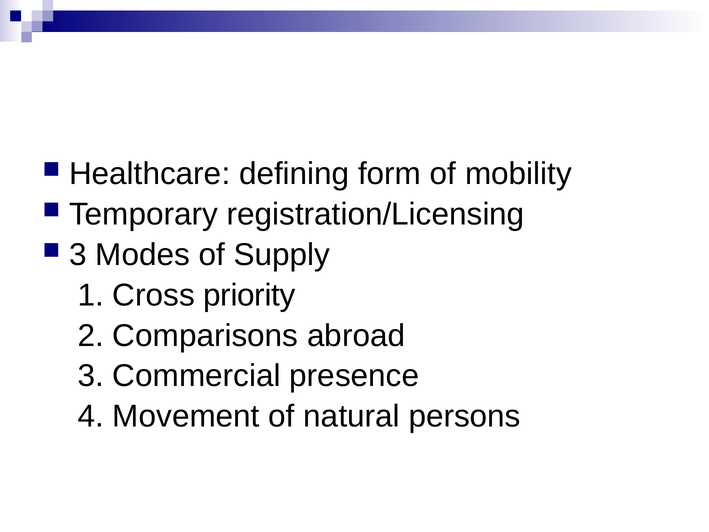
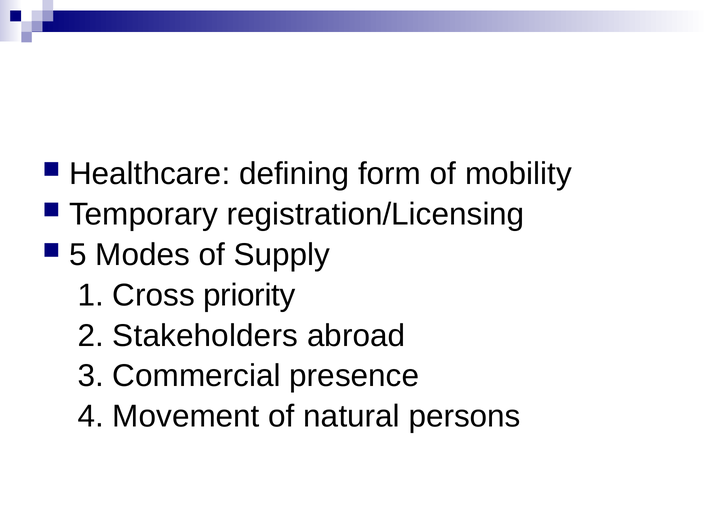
3: 3 -> 5 (78, 255)
Comparisons: Comparisons -> Stakeholders (205, 335)
